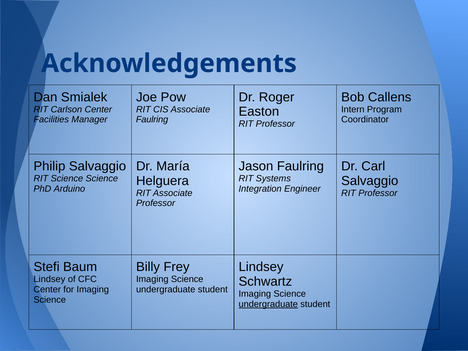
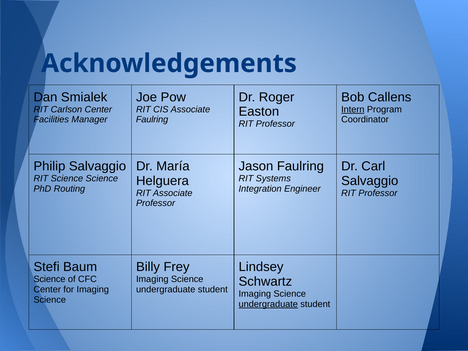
Intern underline: none -> present (353, 109)
Arduino: Arduino -> Routing (69, 189)
Lindsey: Lindsey -> Science (49, 279)
